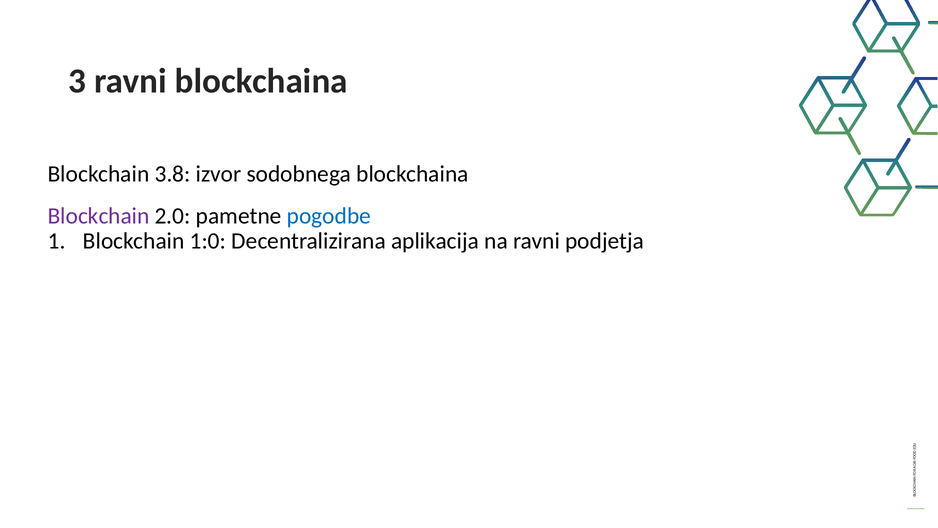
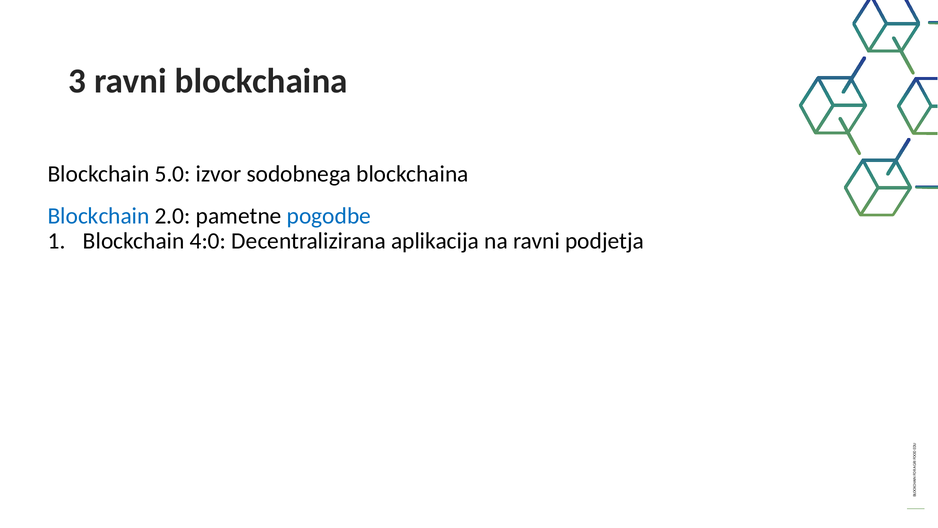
3.8: 3.8 -> 5.0 (173, 174)
Blockchain colour: purple -> blue (99, 216)
1:0: 1:0 -> 4:0 (208, 241)
